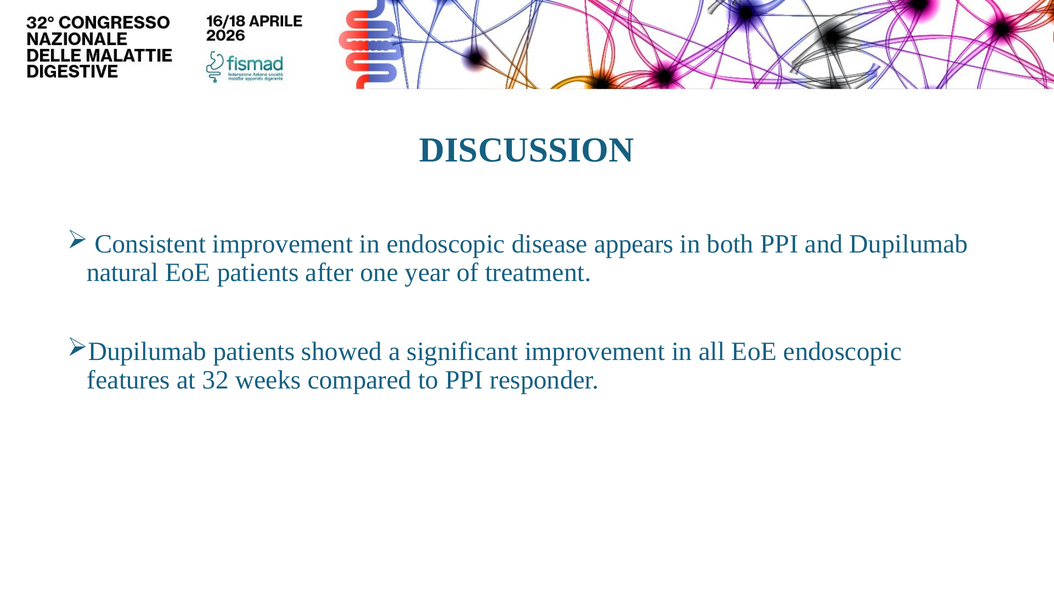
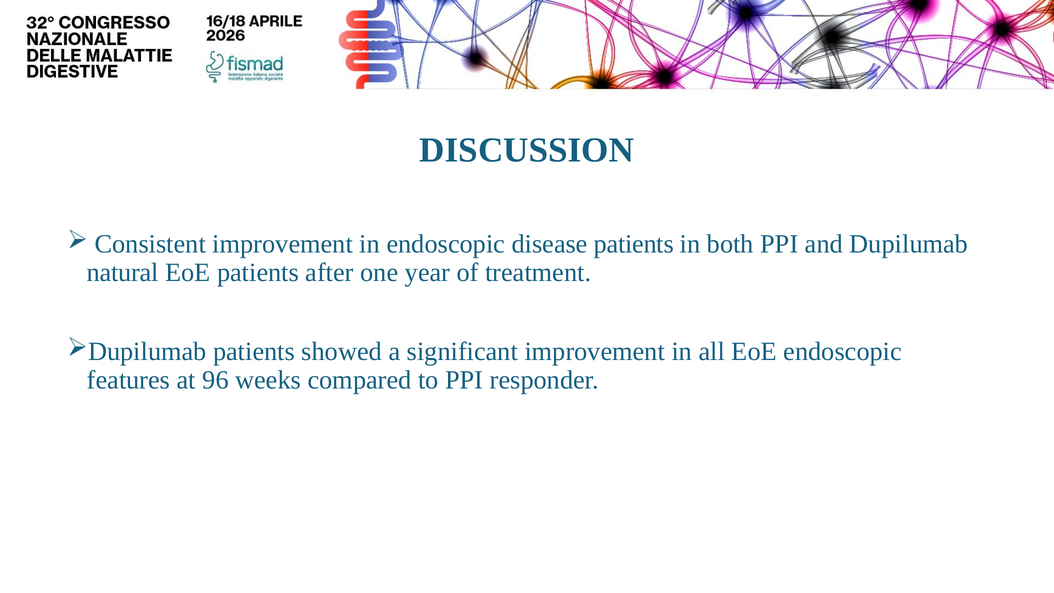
disease appears: appears -> patients (634, 244)
32: 32 -> 96 (216, 380)
